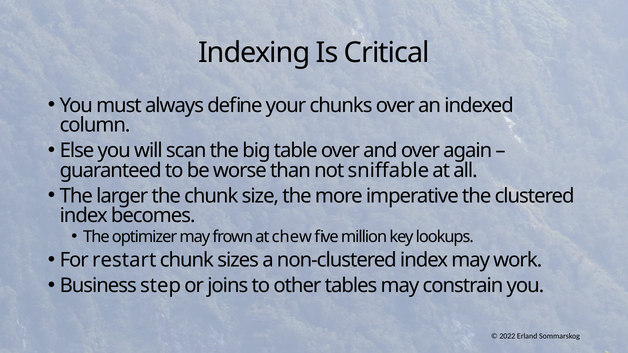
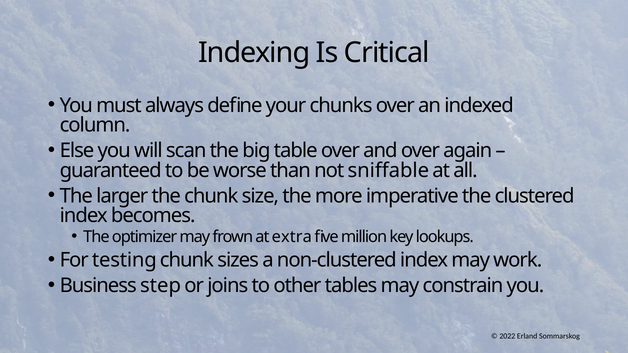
chew: chew -> extra (292, 237)
restart: restart -> testing (124, 260)
